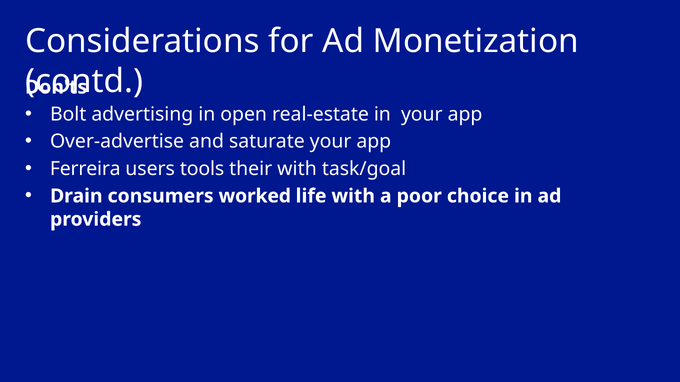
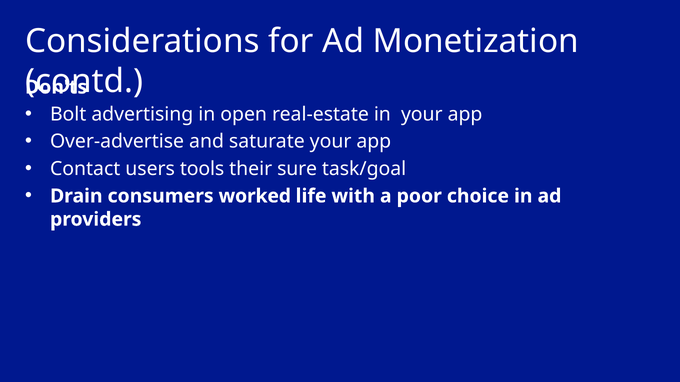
Ferreira: Ferreira -> Contact (85, 169)
their with: with -> sure (297, 169)
